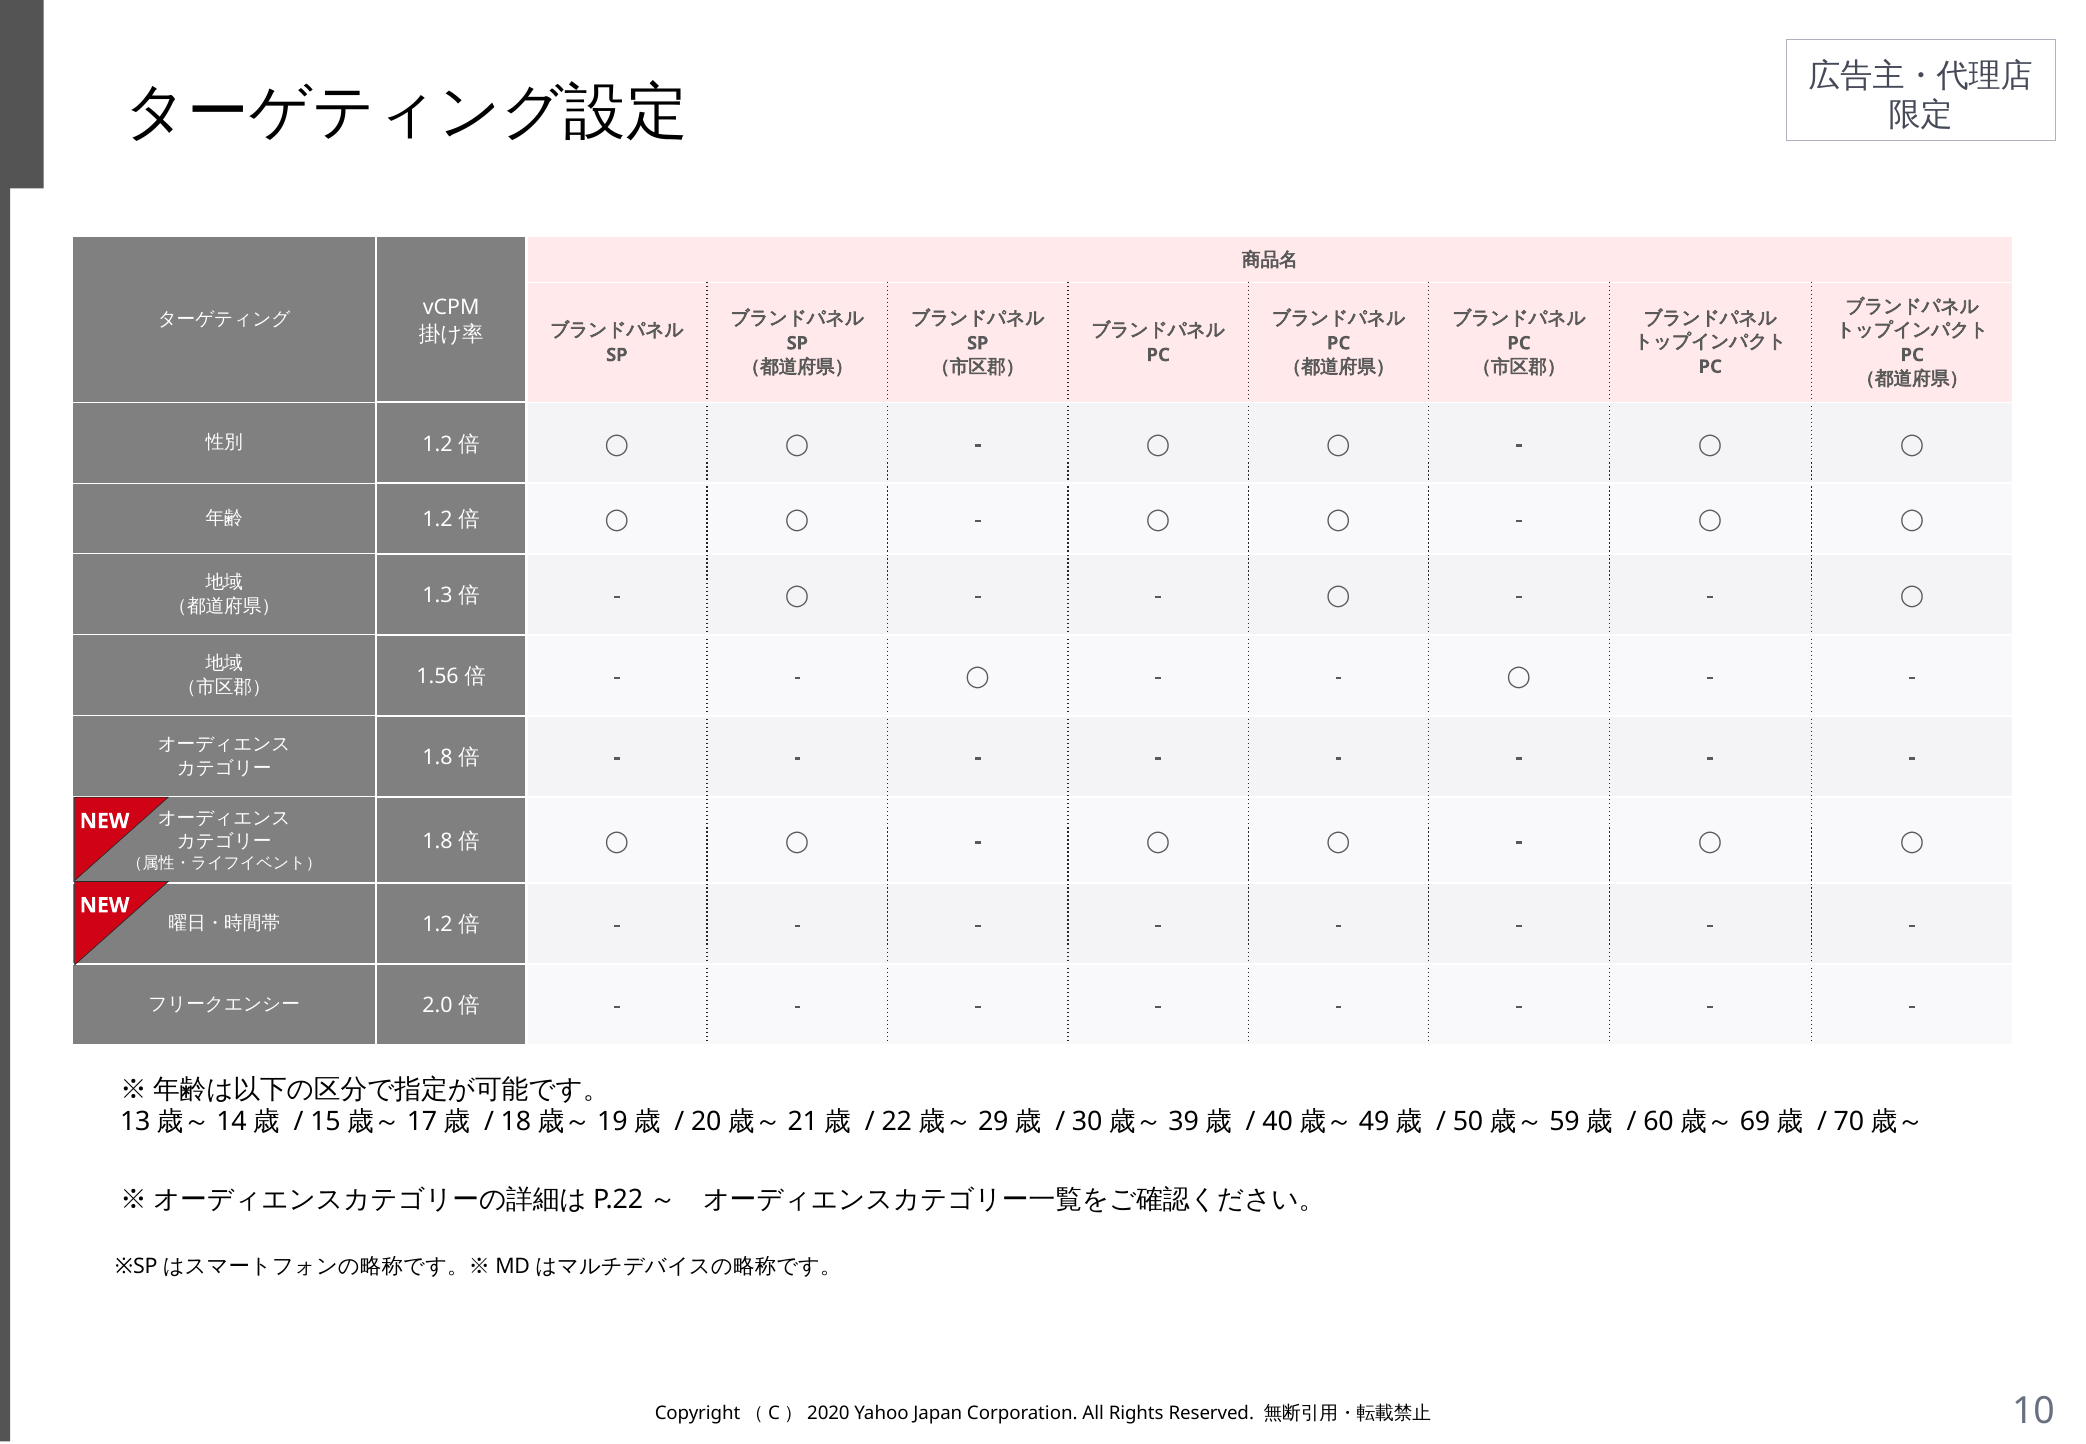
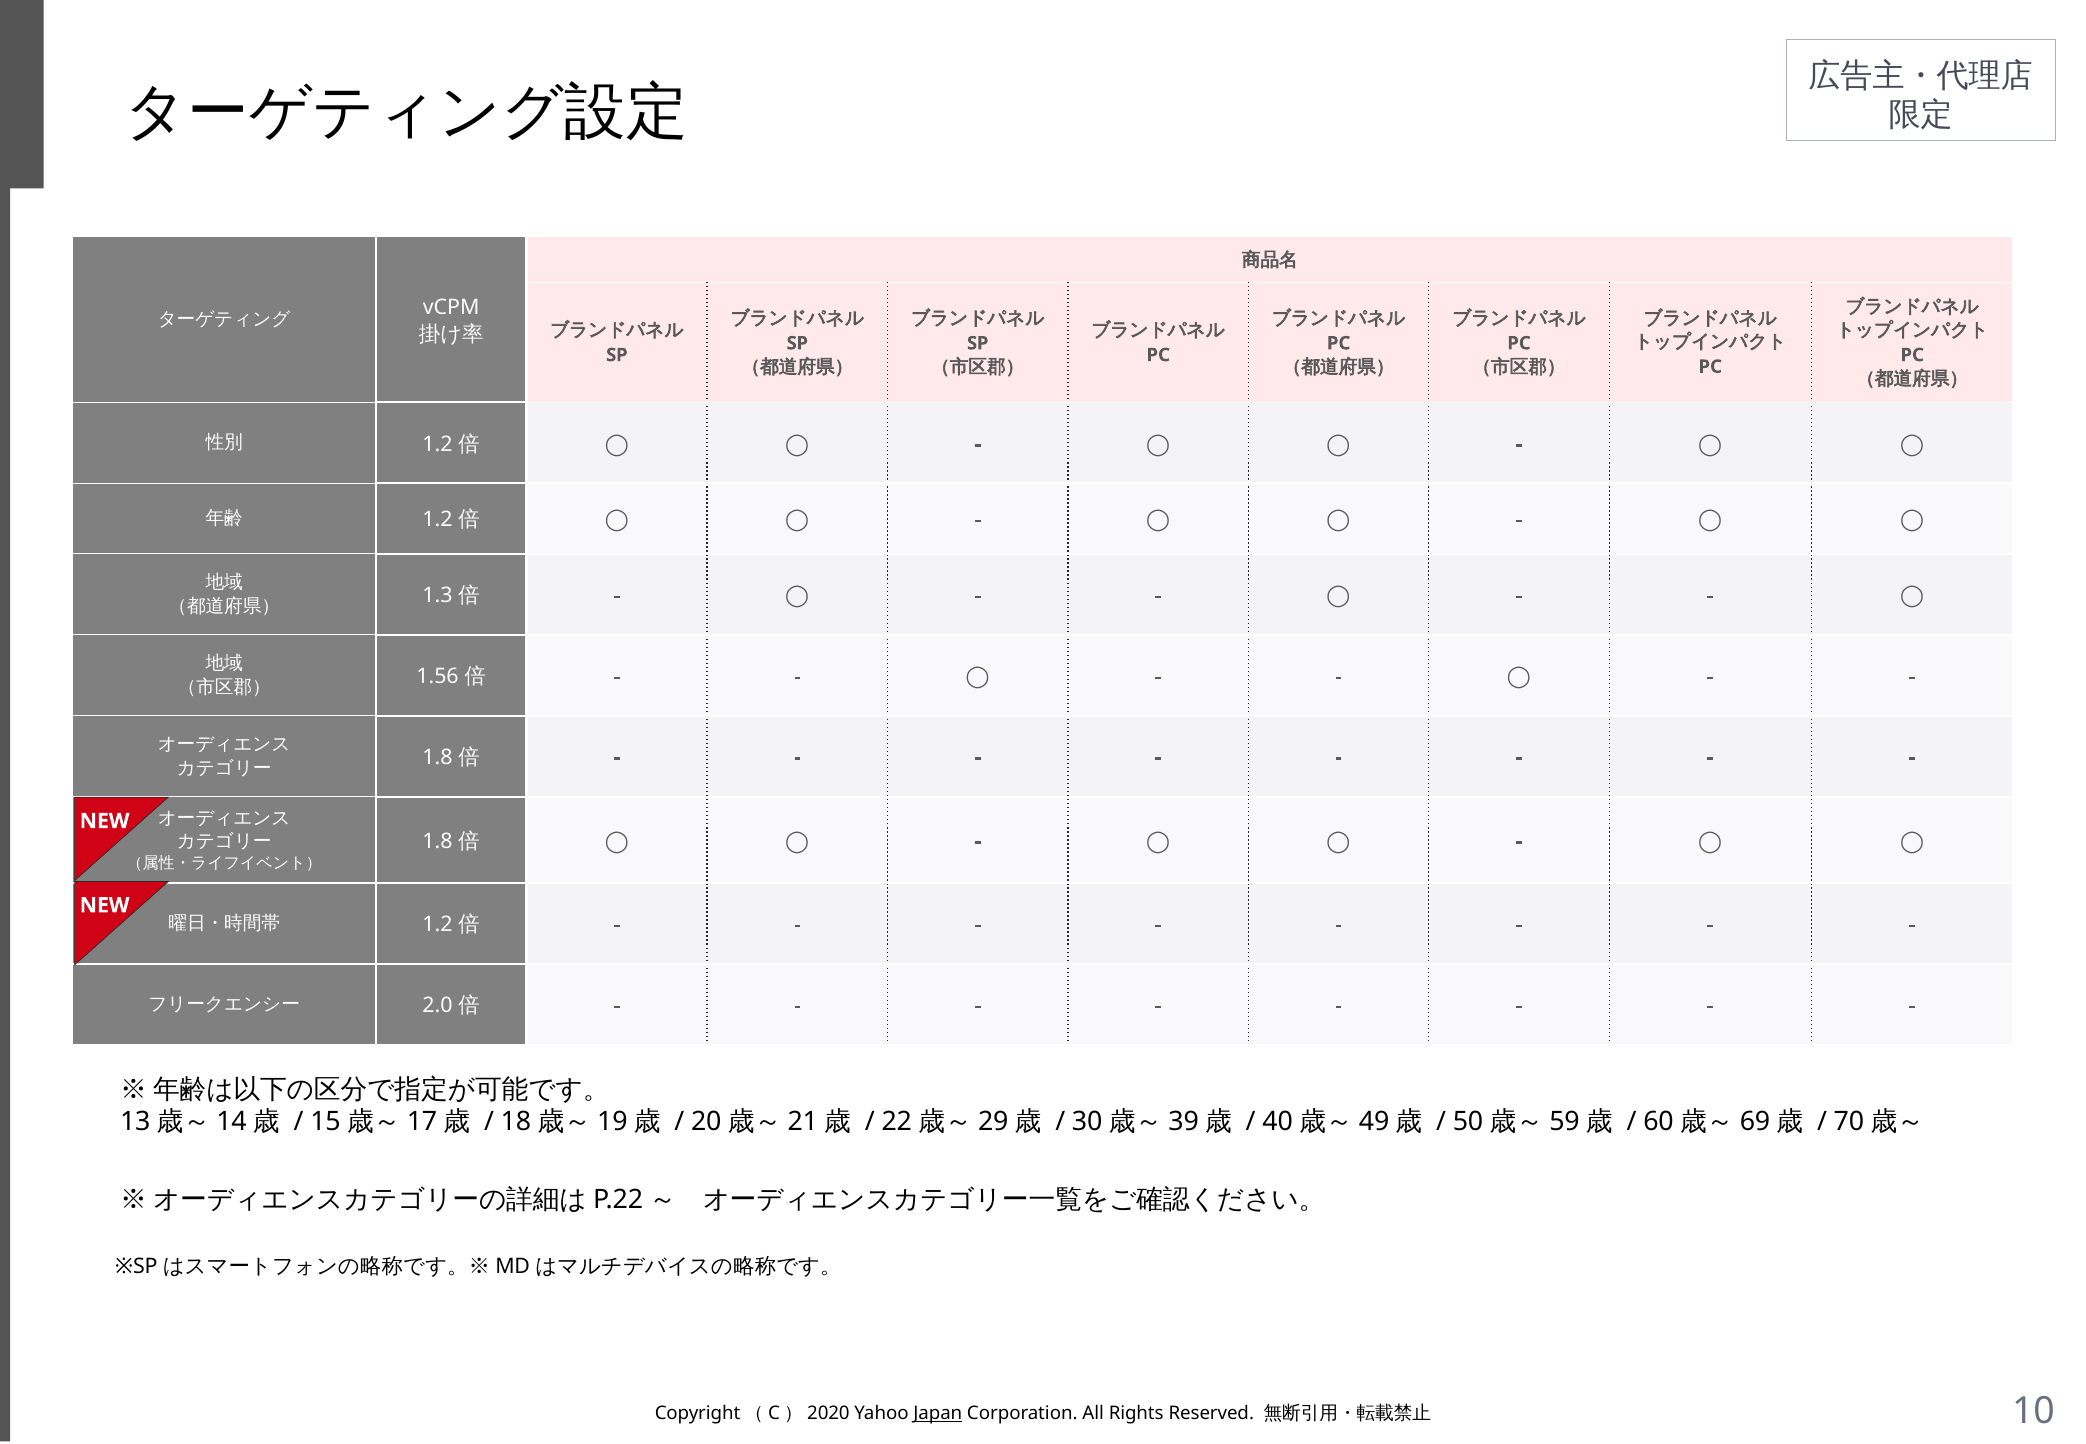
Japan underline: none -> present (938, 1414)
